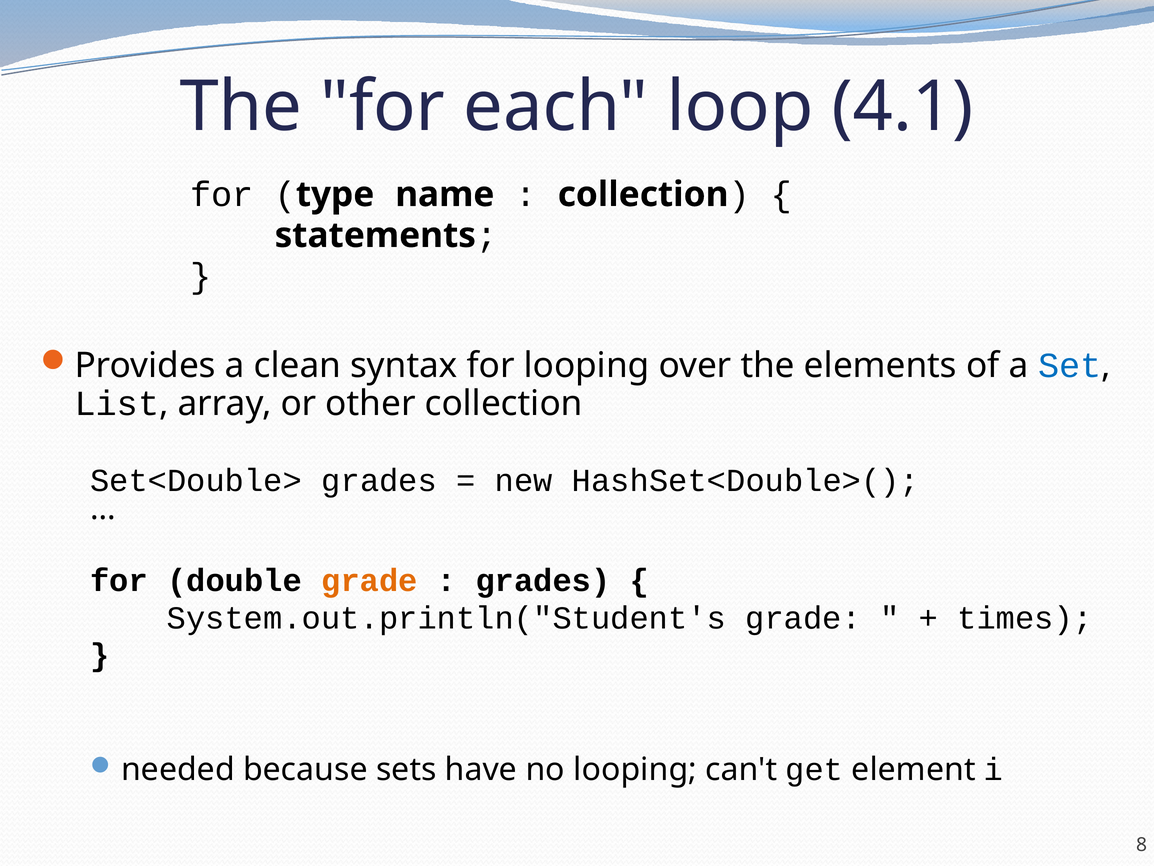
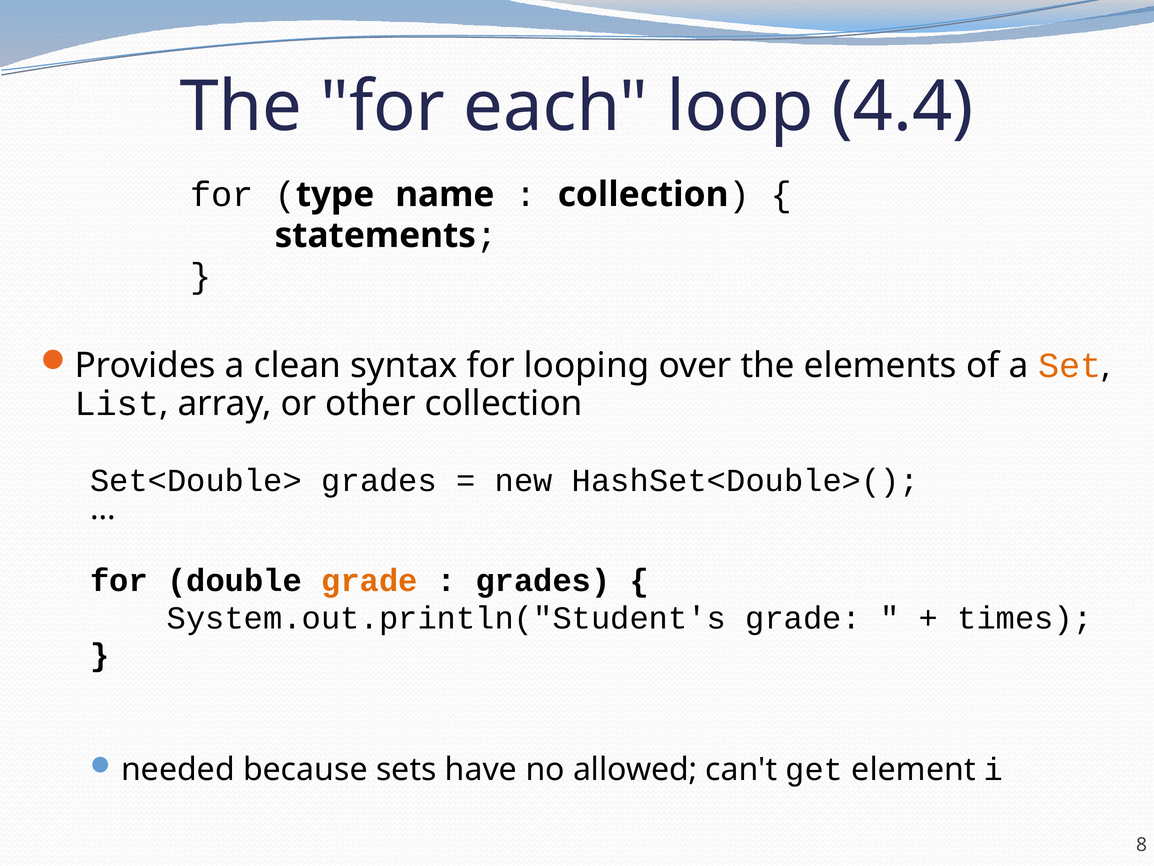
4.1: 4.1 -> 4.4 (903, 107)
Set colour: blue -> orange (1070, 365)
no looping: looping -> allowed (635, 769)
